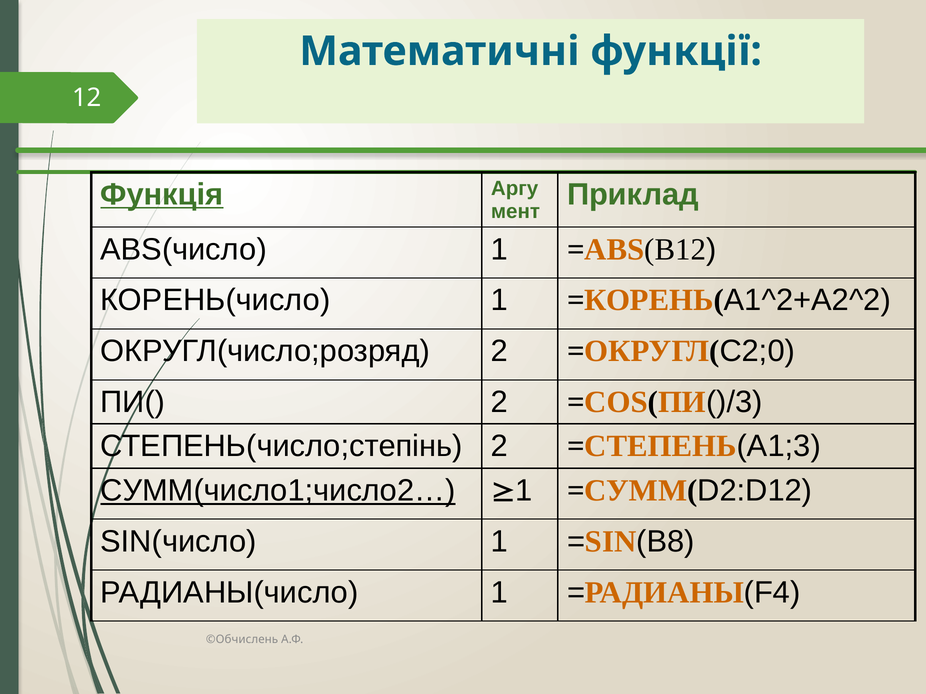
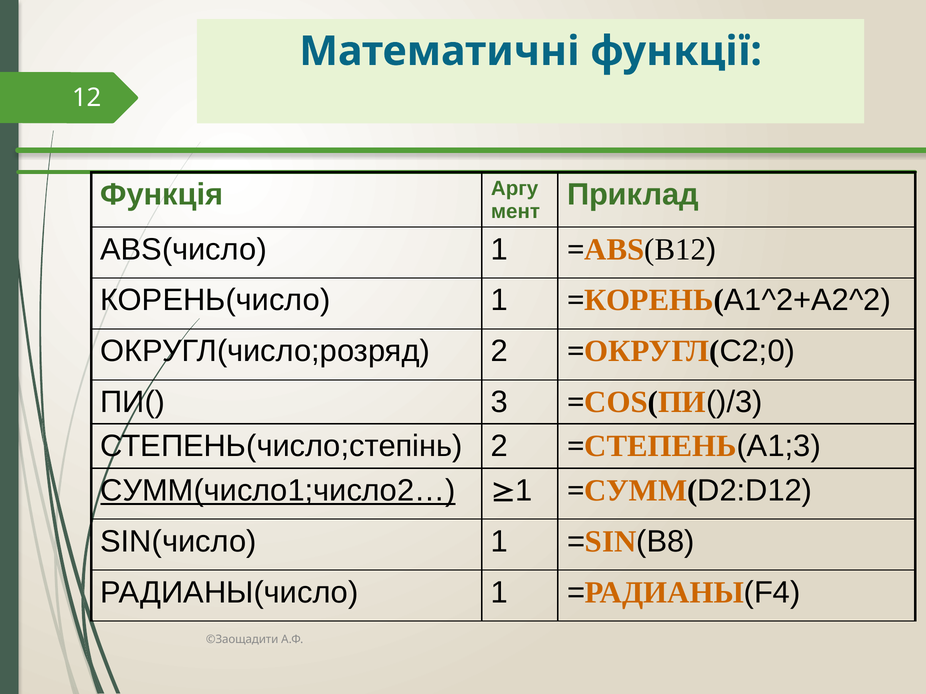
Функція underline: present -> none (162, 195)
ПИ( 2: 2 -> 3 (500, 403)
©Обчислень: ©Обчислень -> ©Заощадити (242, 640)
